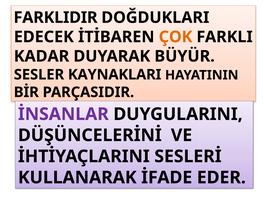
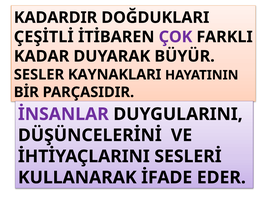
FARKLIDIR: FARKLIDIR -> KADARDIR (56, 18)
EDECEK: EDECEK -> ÇEŞİTLİ (44, 37)
ÇOK colour: orange -> purple (176, 37)
